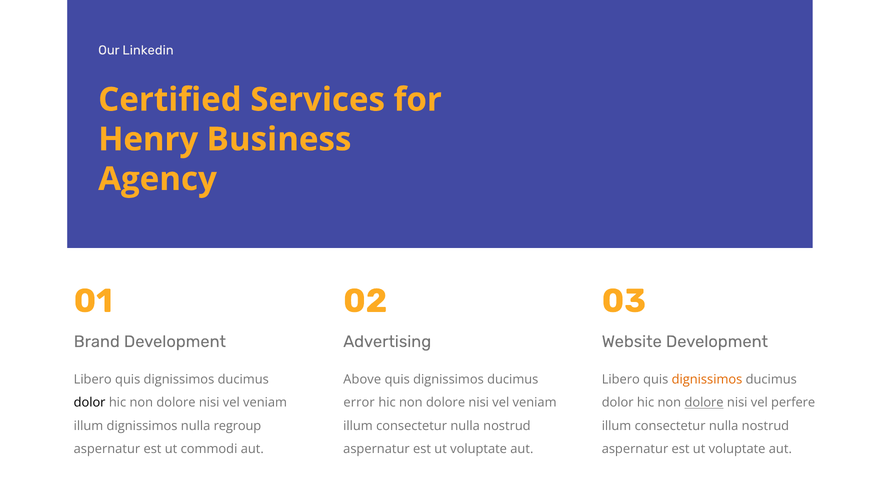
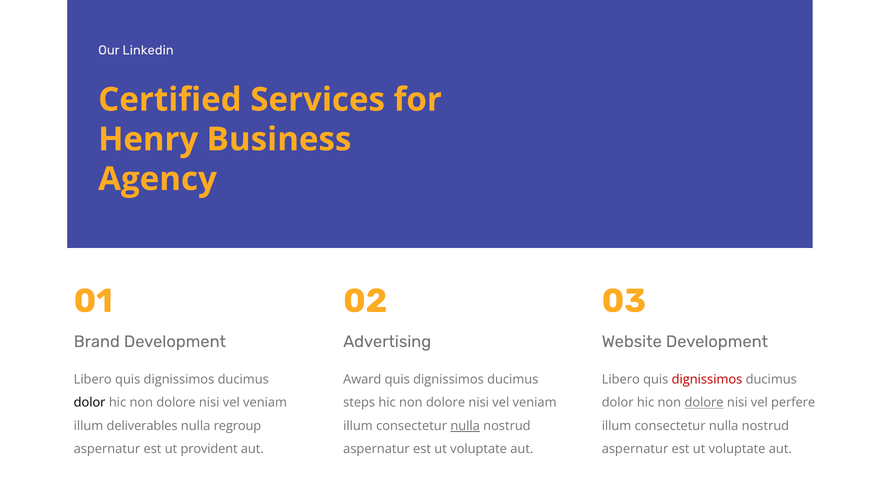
Above: Above -> Award (362, 380)
dignissimos colour: orange -> red (707, 380)
error: error -> steps (359, 403)
illum dignissimos: dignissimos -> deliverables (142, 426)
nulla underline: none -> present (465, 426)
commodi: commodi -> provident (209, 449)
